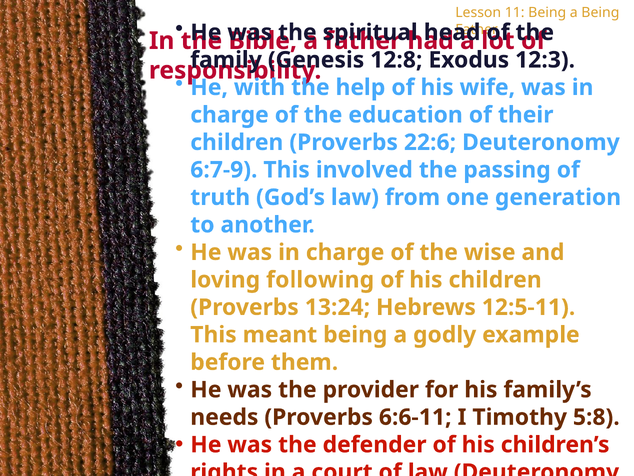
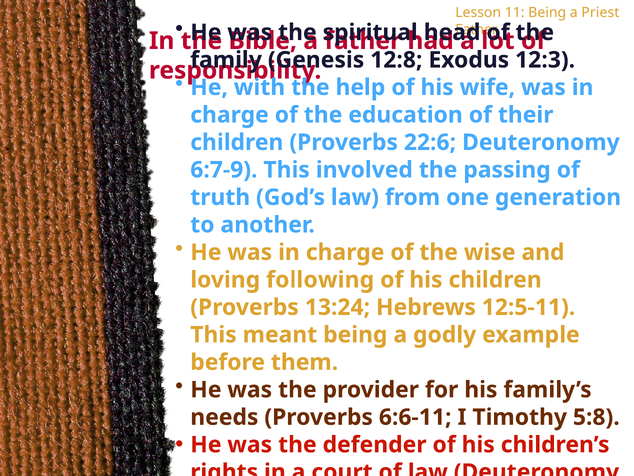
a Being: Being -> Priest (600, 13)
